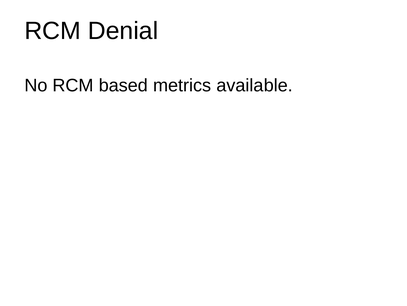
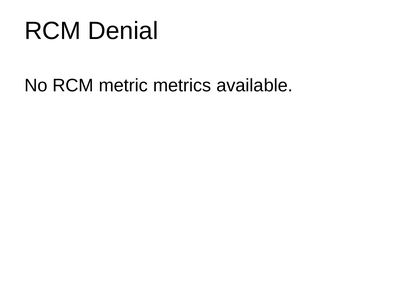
based: based -> metric (123, 85)
